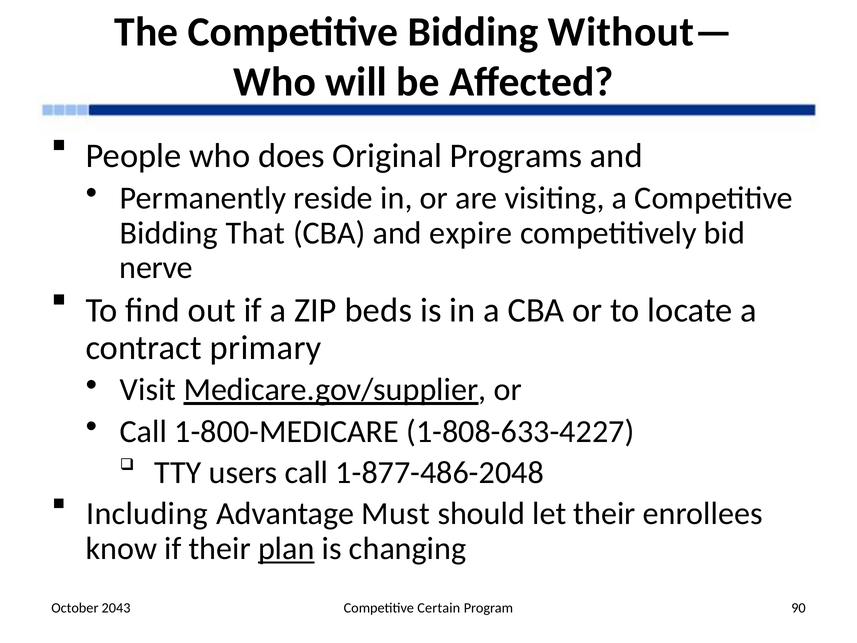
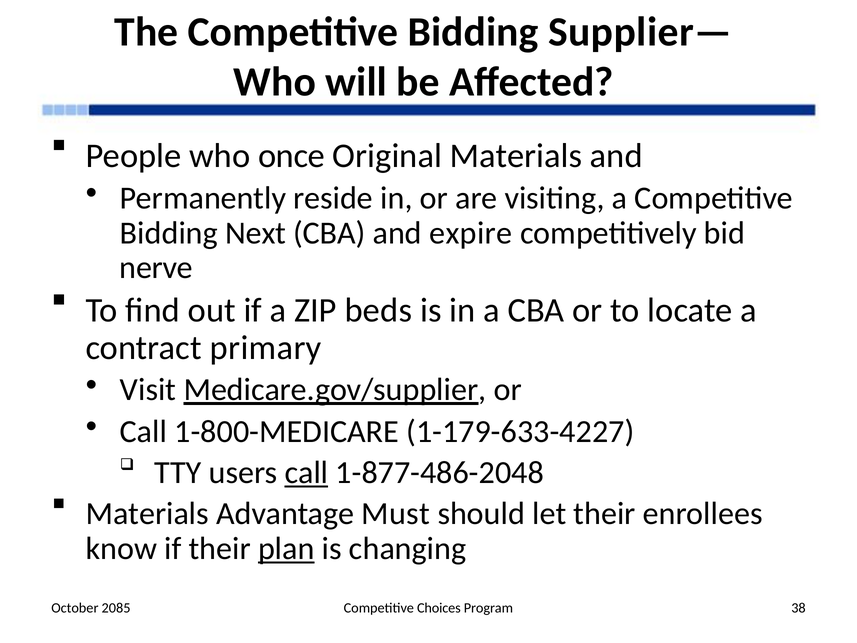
Without—: Without— -> Supplier— (640, 32)
does: does -> once (292, 156)
Original Programs: Programs -> Materials (516, 156)
That: That -> Next (256, 233)
1-808-633-4227: 1-808-633-4227 -> 1-179-633-4227 (520, 431)
call underline: none -> present (307, 473)
Including: Including -> Materials (147, 514)
2043: 2043 -> 2085 (116, 608)
Certain: Certain -> Choices (439, 608)
90: 90 -> 38 (798, 608)
